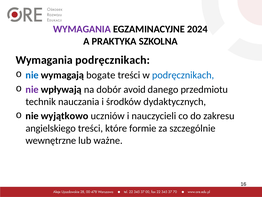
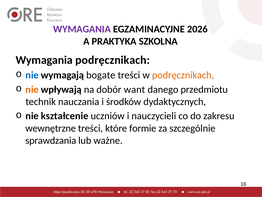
2024: 2024 -> 2026 (197, 29)
podręcznikach colour: blue -> orange (183, 75)
nie colour: purple -> orange (32, 89)
avoid: avoid -> want (134, 89)
wyjątkowo: wyjątkowo -> kształcenie (65, 116)
angielskiego: angielskiego -> wewnętrzne (51, 128)
wewnętrzne: wewnętrzne -> sprawdzania (51, 140)
